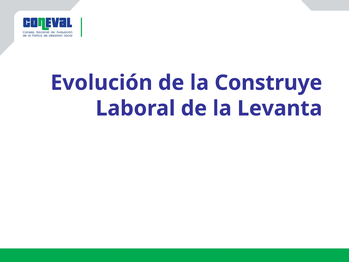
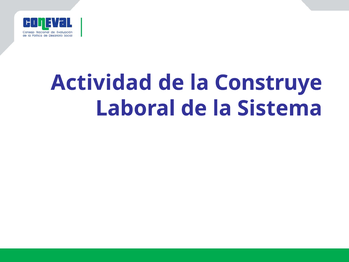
Evolución: Evolución -> Actividad (101, 83)
Levanta: Levanta -> Sistema (280, 108)
